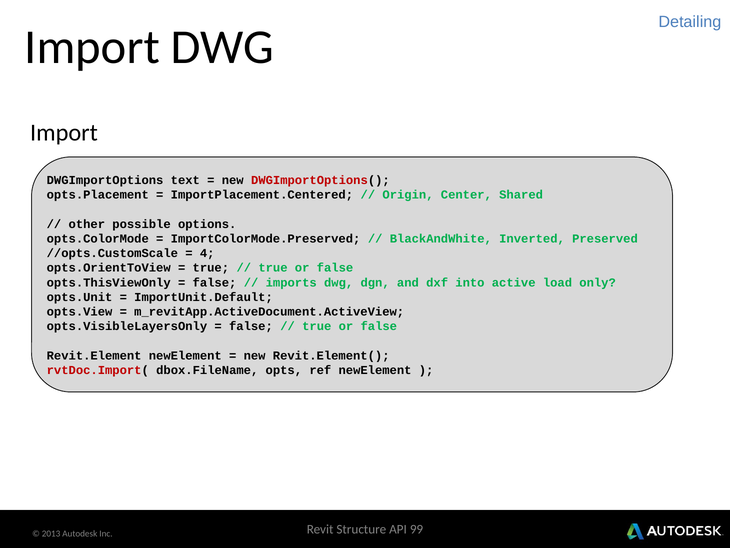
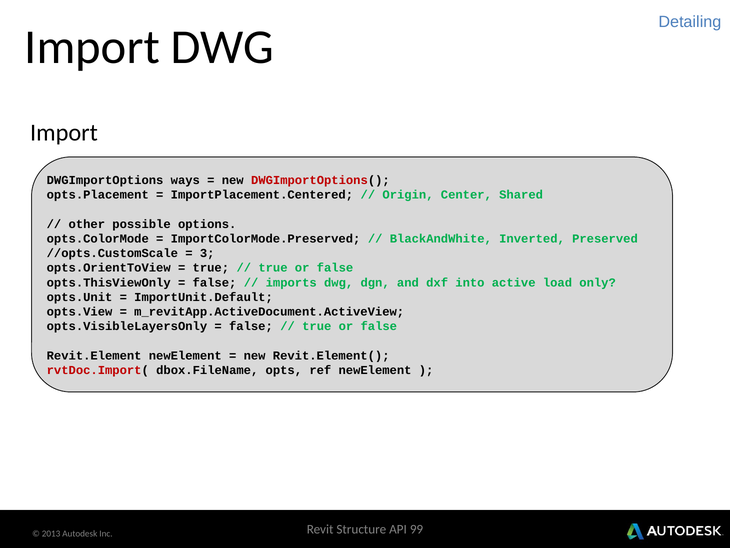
text: text -> ways (185, 180)
4: 4 -> 3 (207, 253)
